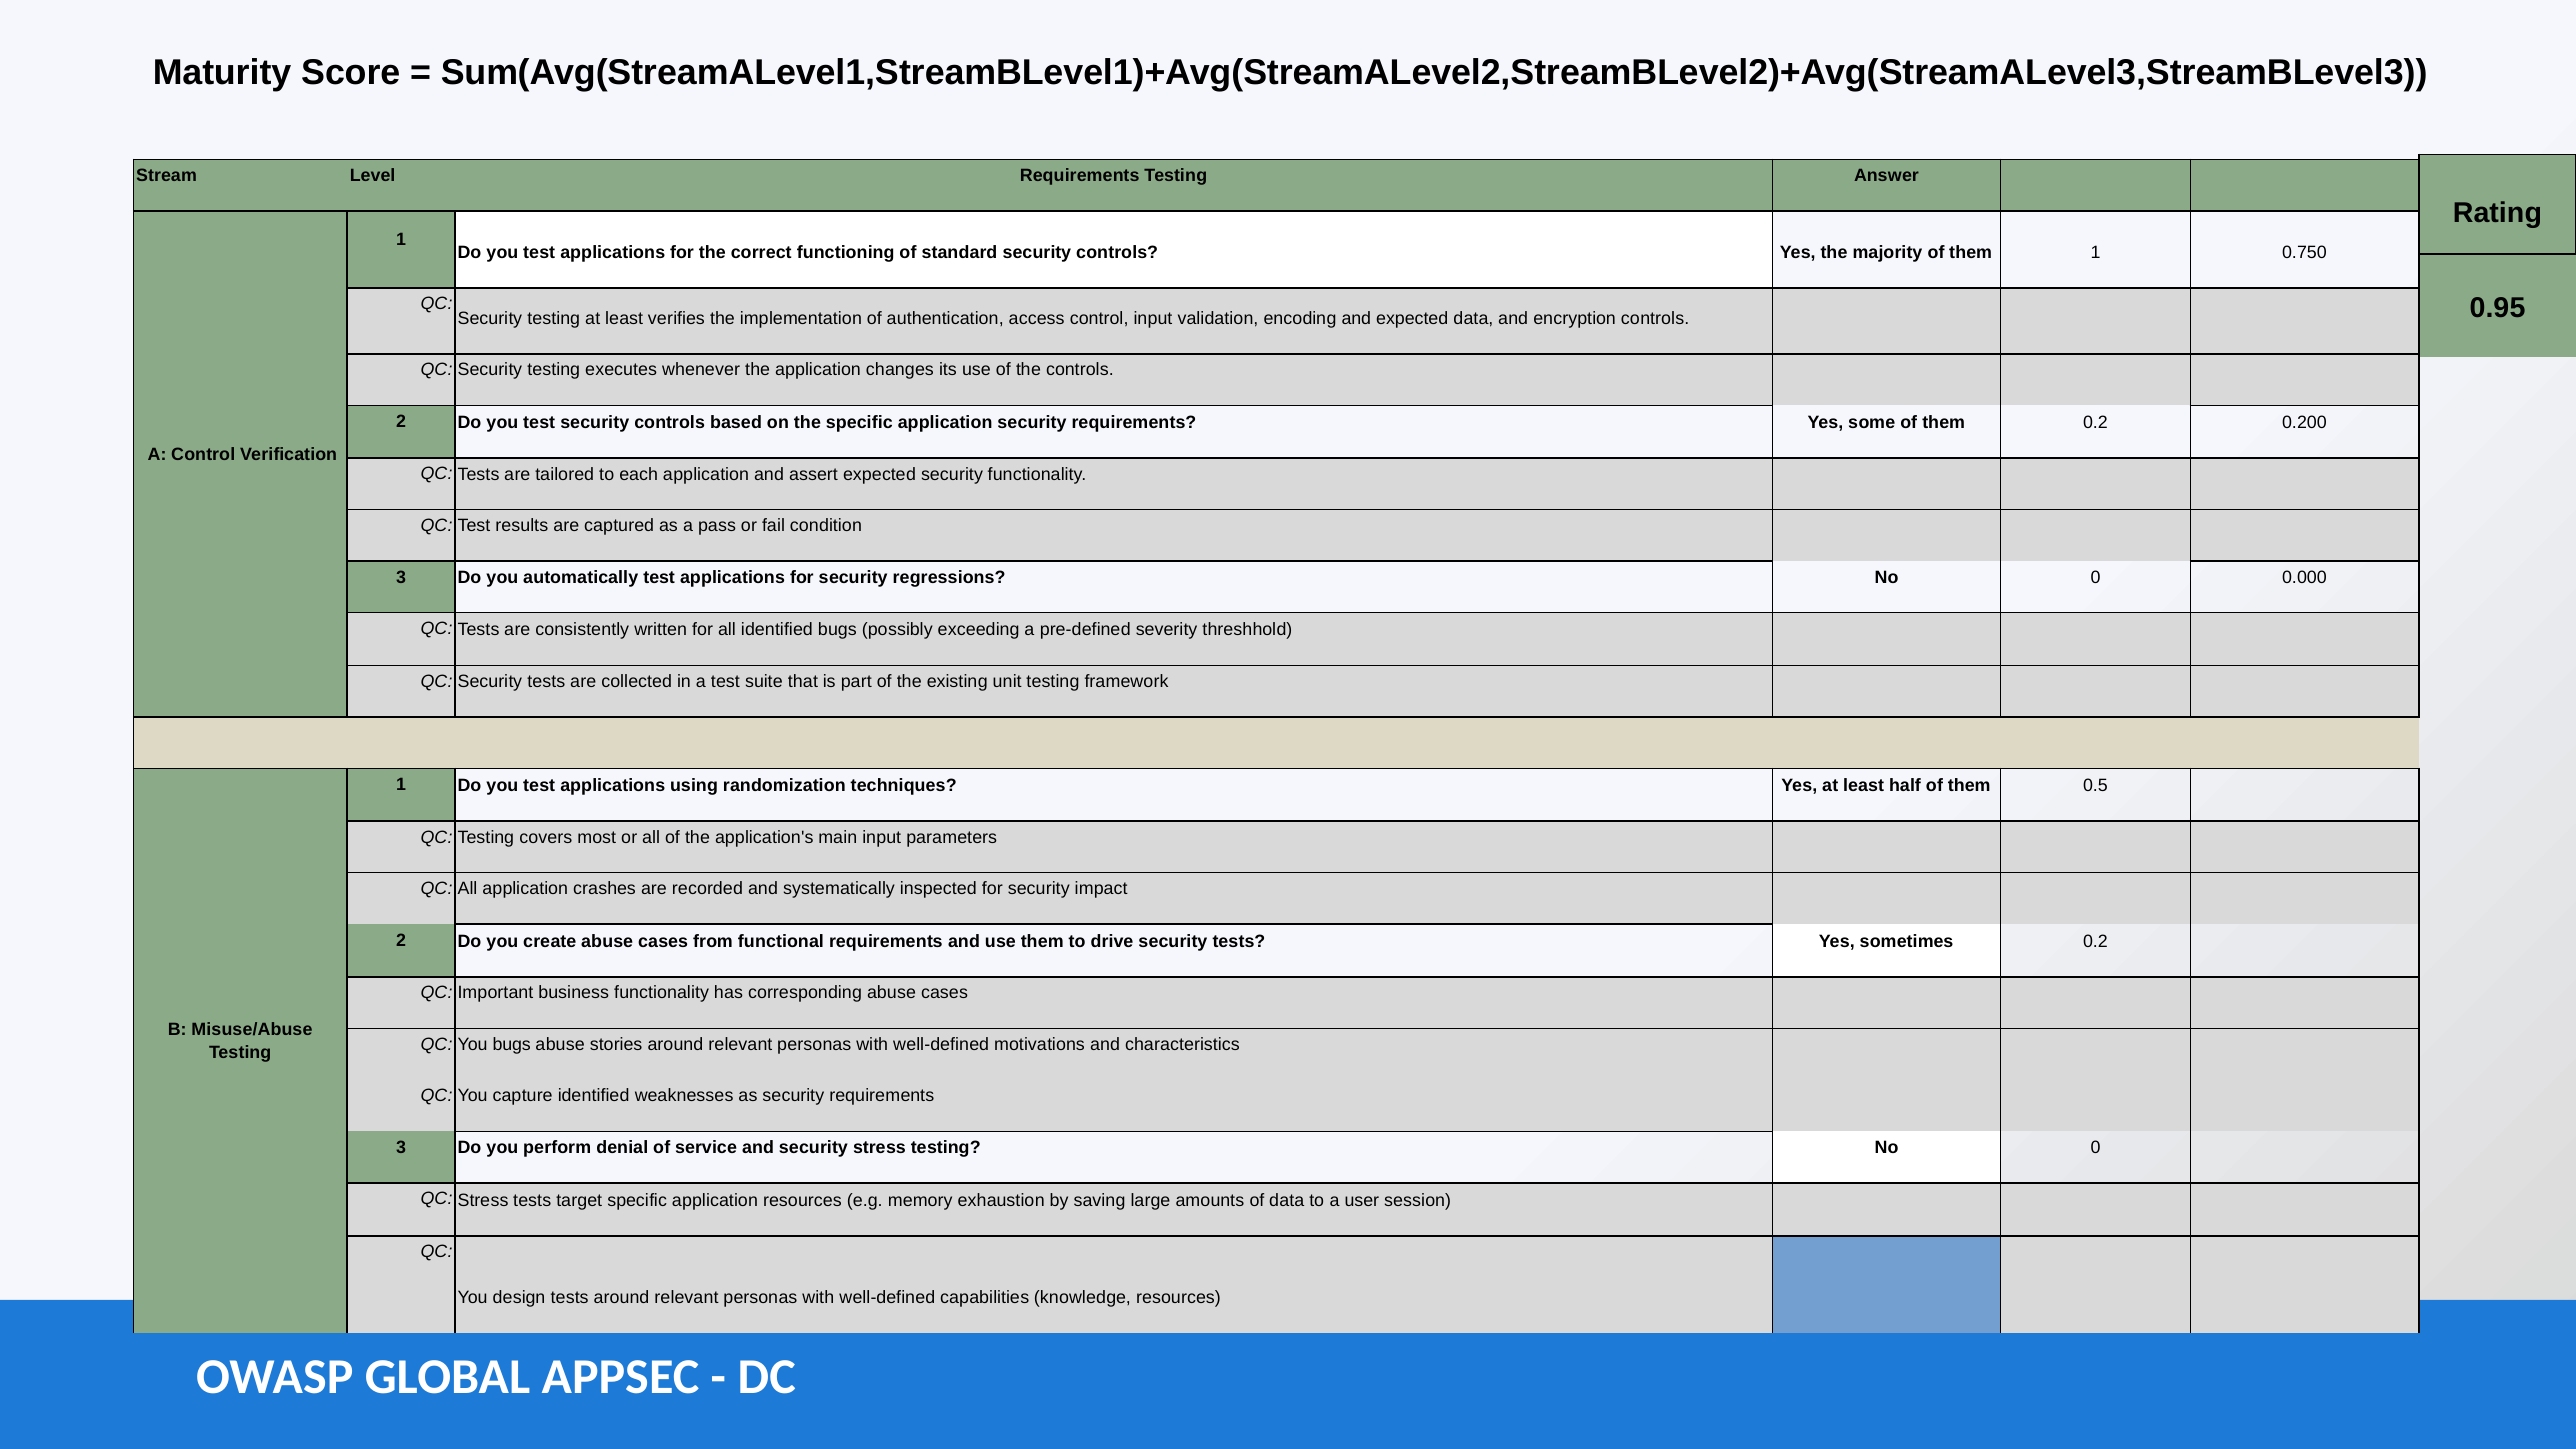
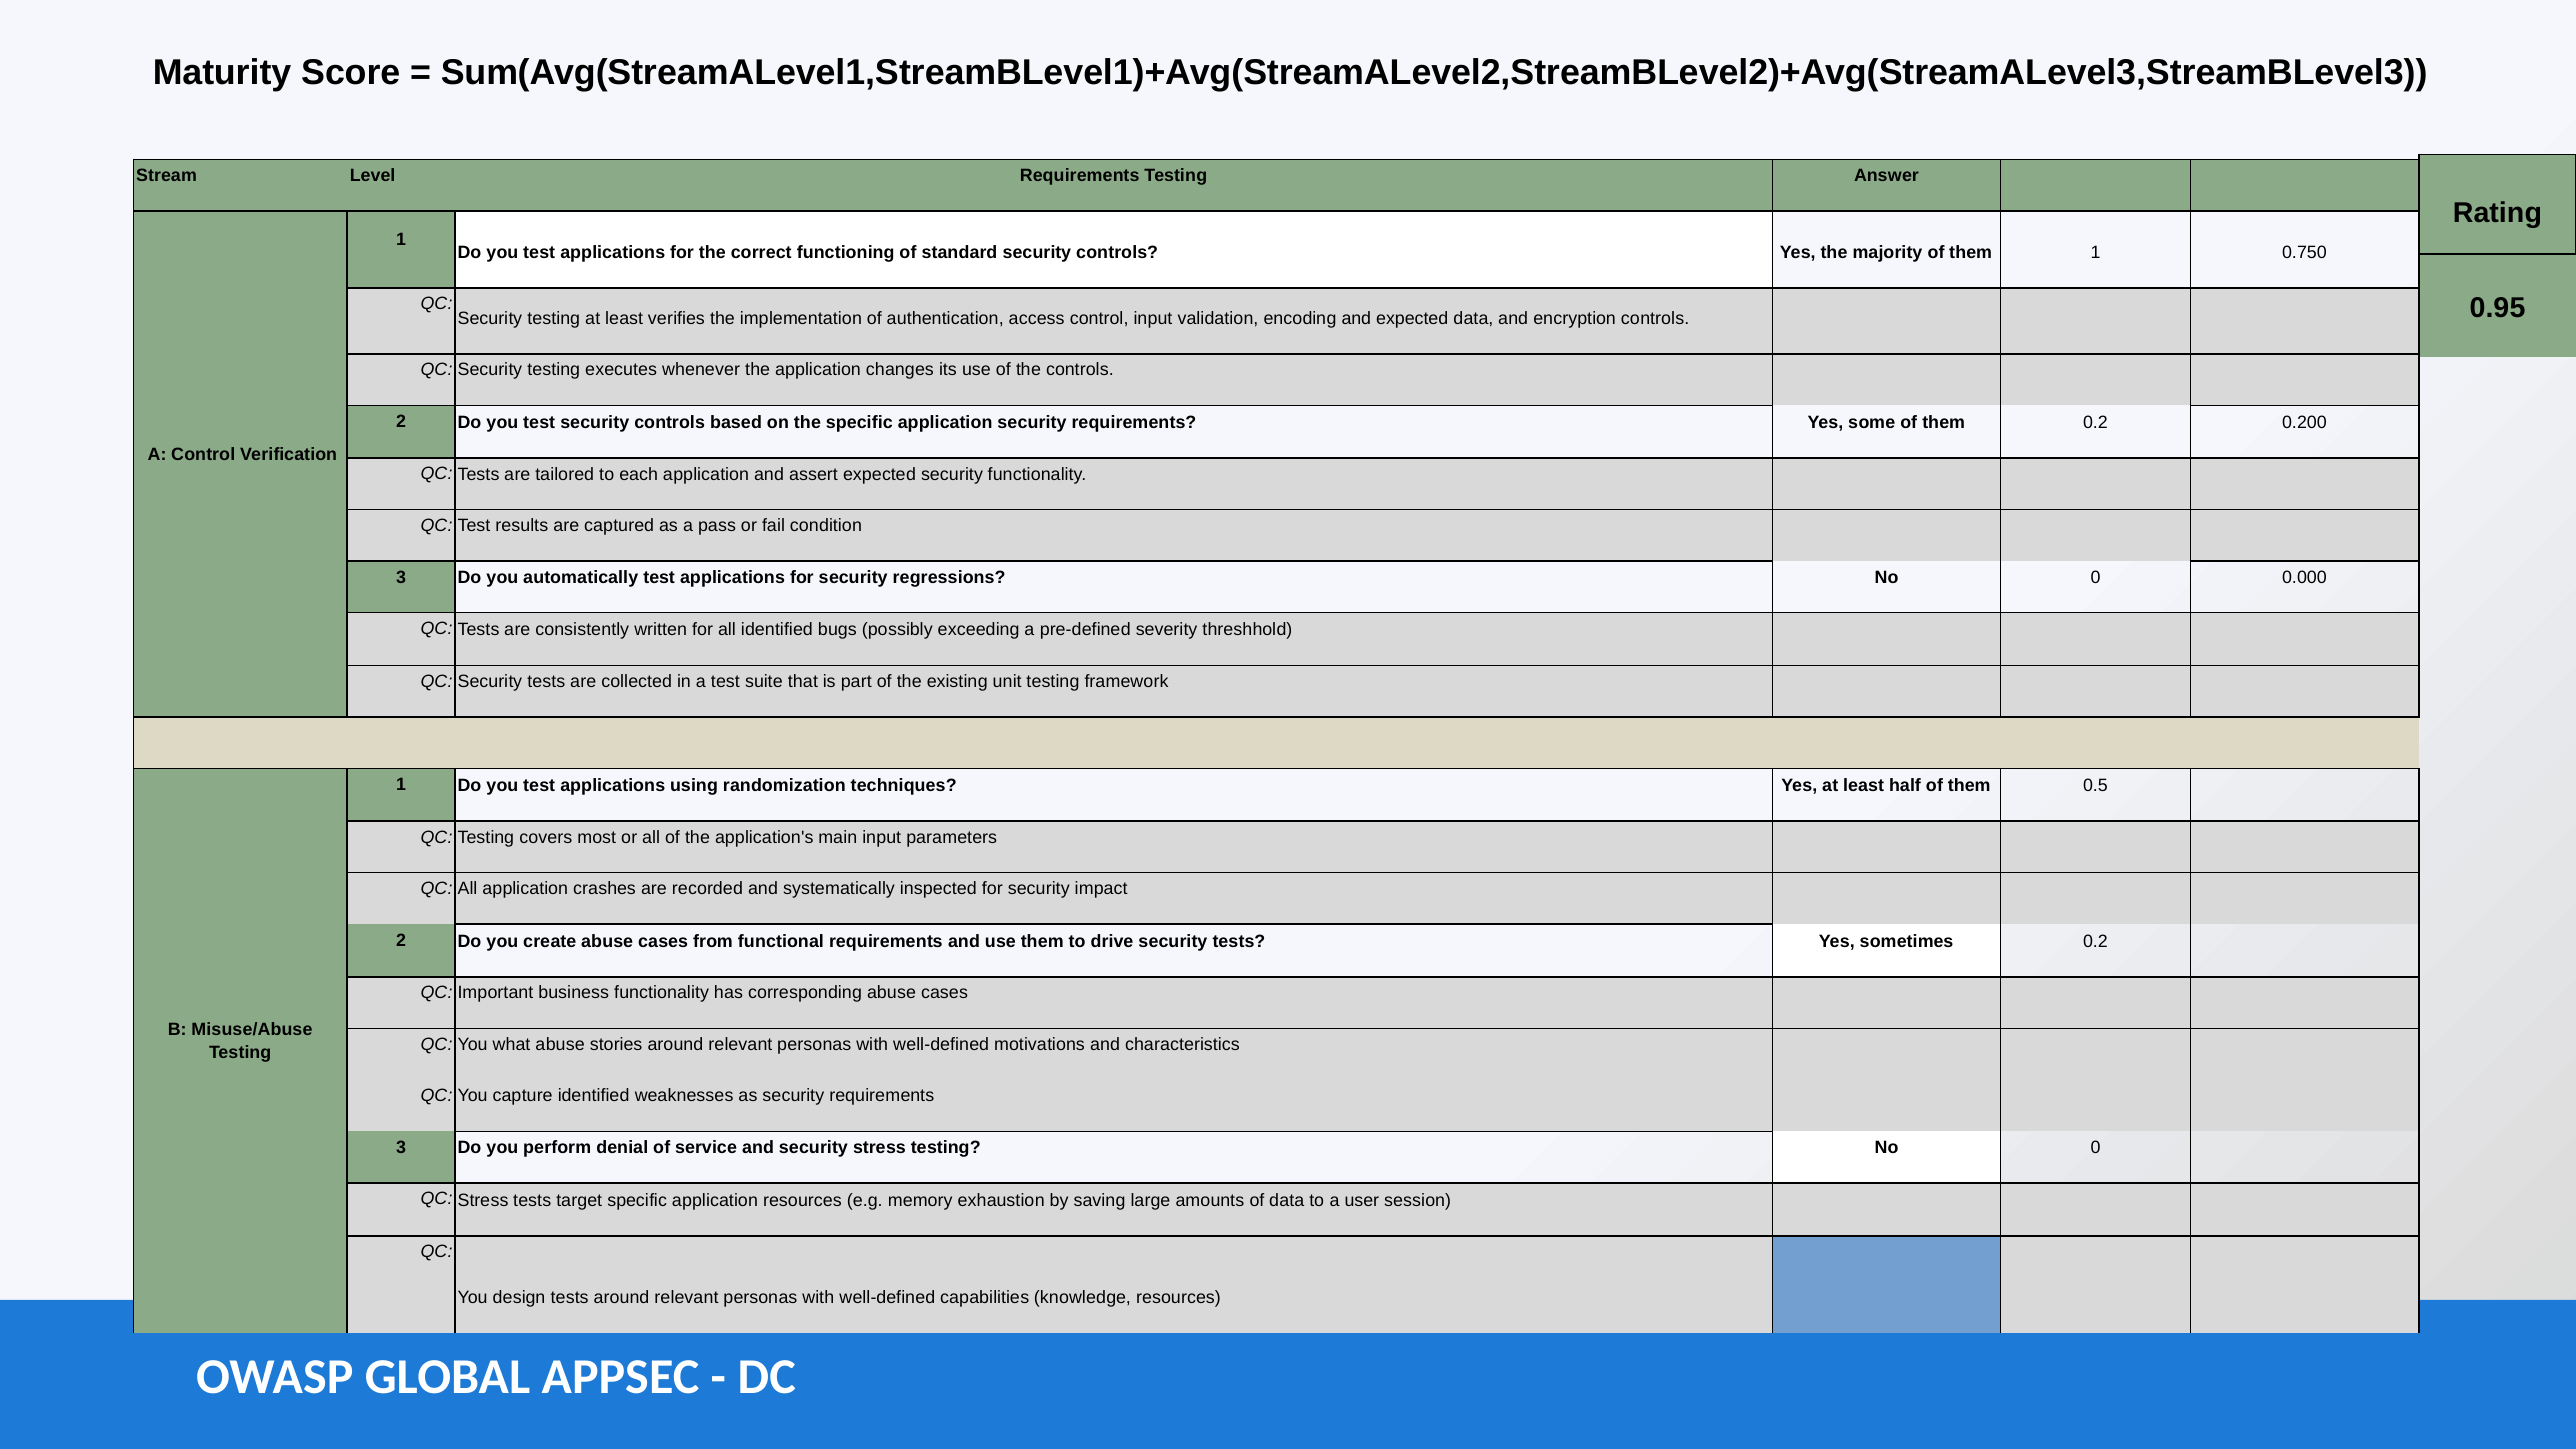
You bugs: bugs -> what (512, 1045)
